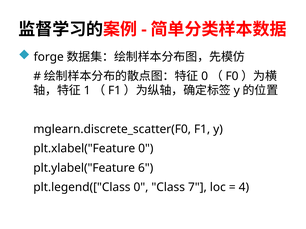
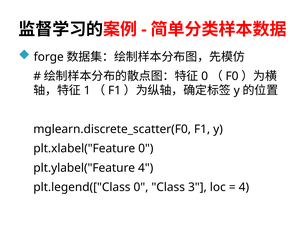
plt.ylabel("Feature 6: 6 -> 4 (146, 168)
7: 7 -> 3 (197, 188)
